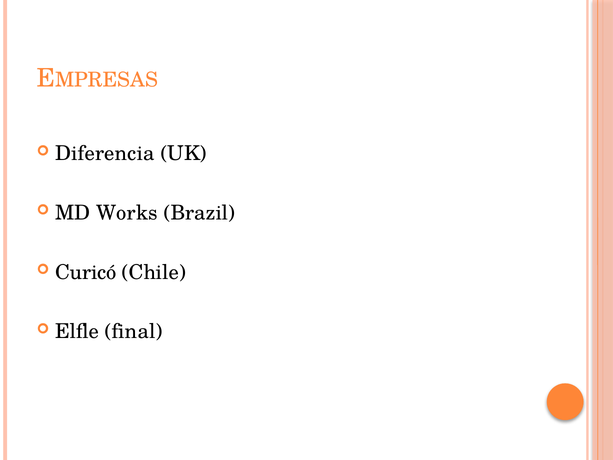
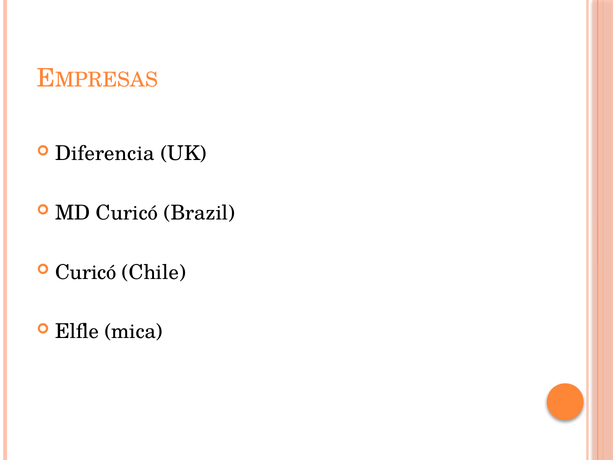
MD Works: Works -> Curicó (127, 213)
final: final -> mica (134, 331)
